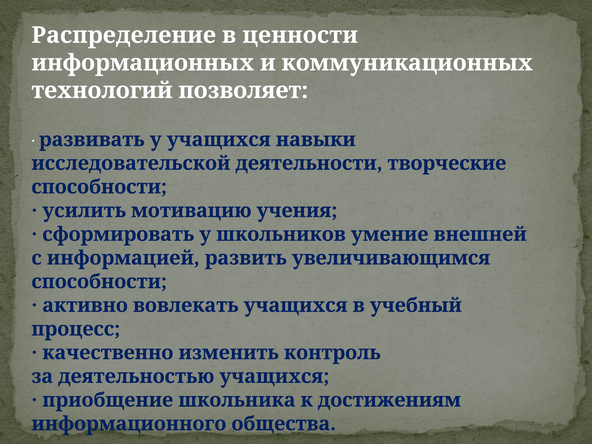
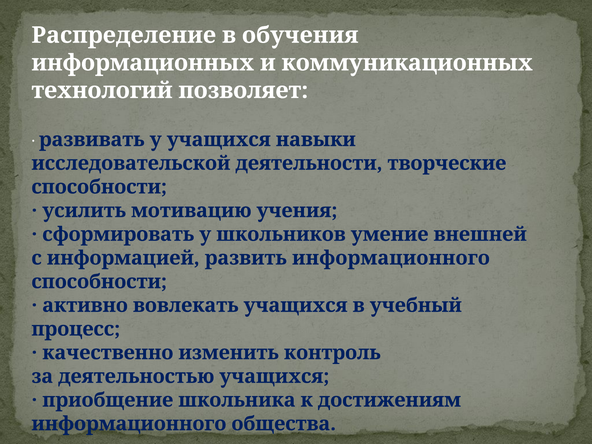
ценности: ценности -> обучения (300, 35)
развить увеличивающимся: увеличивающимся -> информационного (391, 258)
